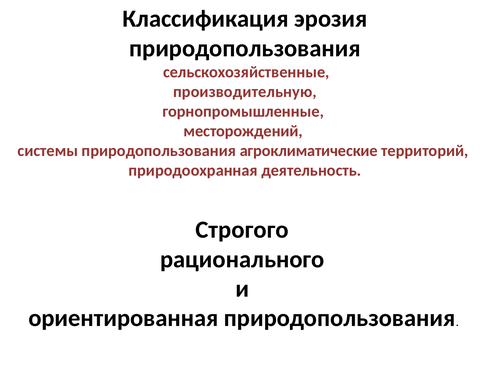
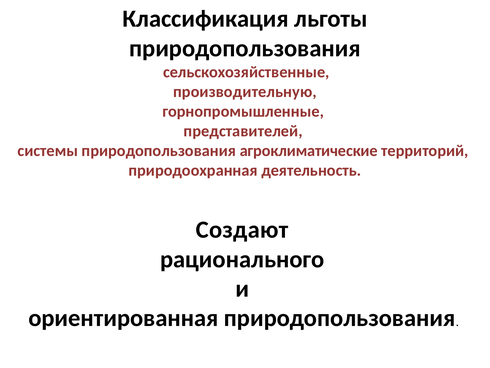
эрозия: эрозия -> льготы (331, 19)
месторождений: месторождений -> представителей (243, 131)
Строгого: Строгого -> Создают (242, 230)
